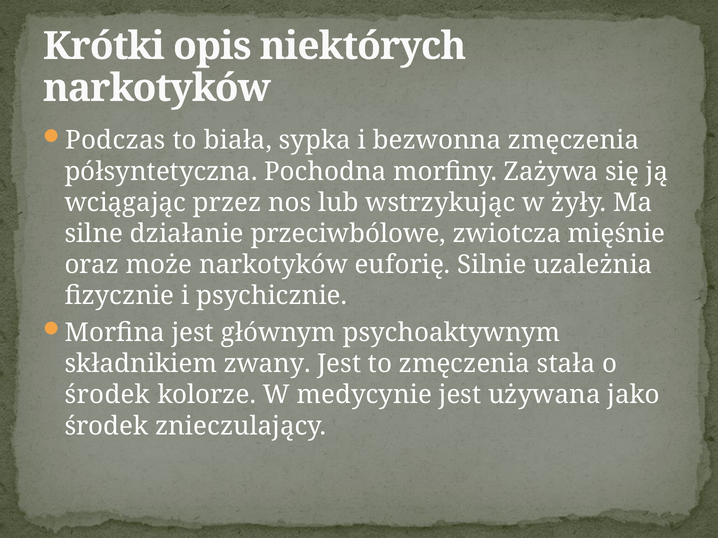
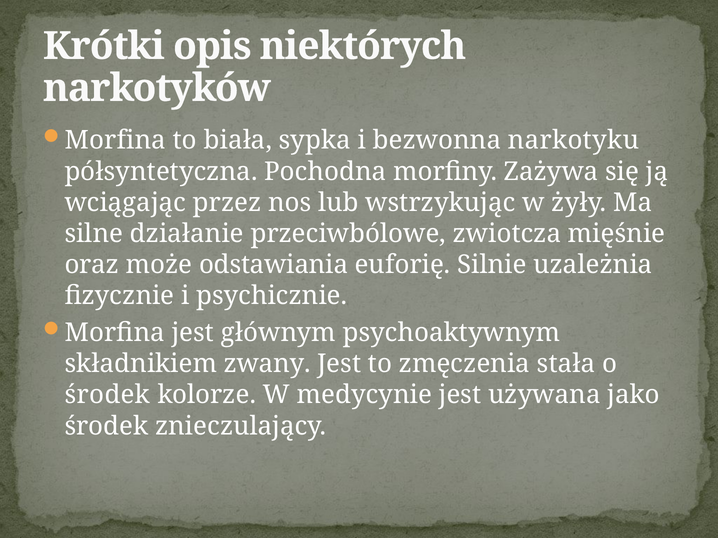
Podczas: Podczas -> Morfina (116, 141)
bezwonna zmęczenia: zmęczenia -> narkotyku (573, 141)
może narkotyków: narkotyków -> odstawiania (274, 265)
